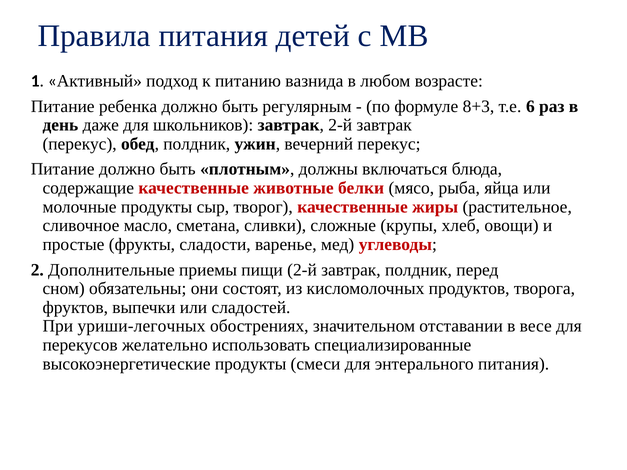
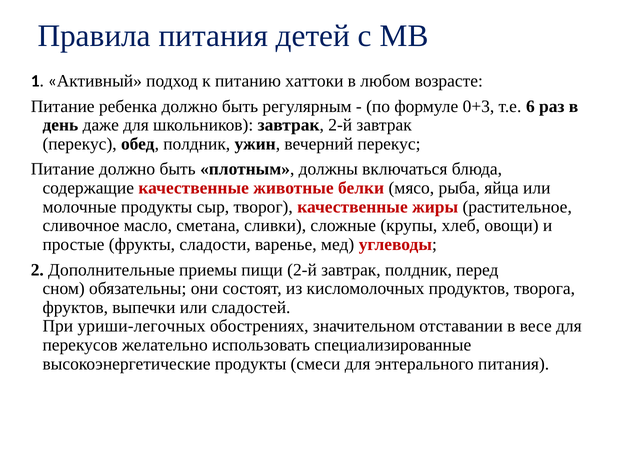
вазнида: вазнида -> хаттоки (314, 81)
8+3: 8+3 -> 0+3 (478, 106)
